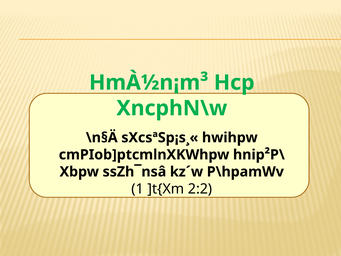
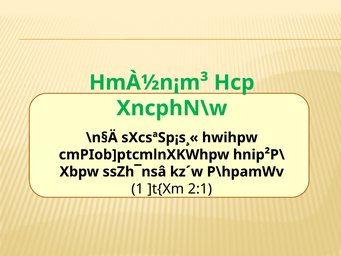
2:2: 2:2 -> 2:1 (200, 189)
